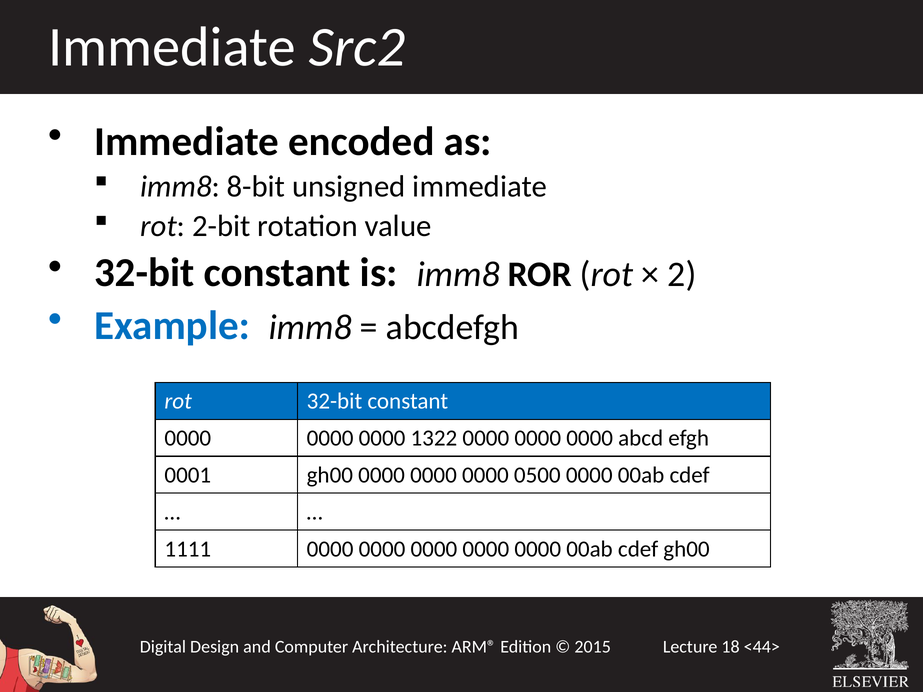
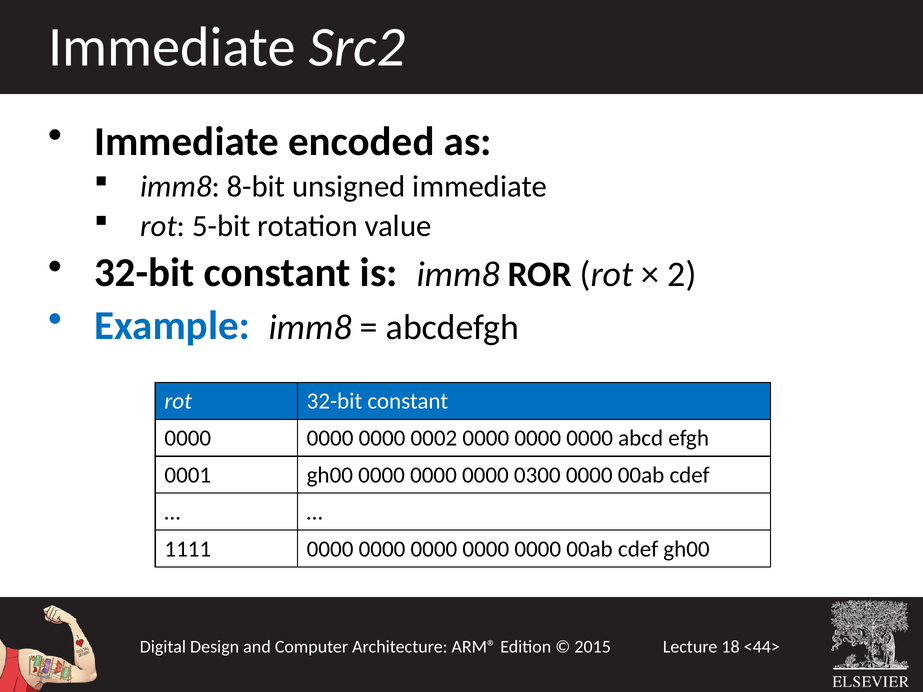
2-bit: 2-bit -> 5-bit (221, 226)
1322: 1322 -> 0002 (434, 438)
0500: 0500 -> 0300 (537, 475)
